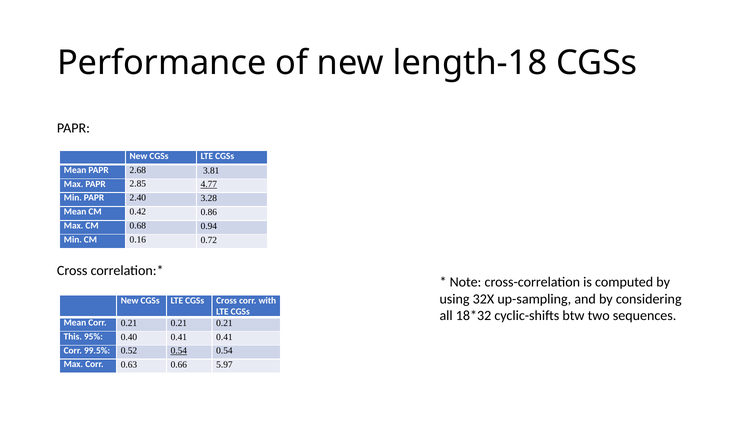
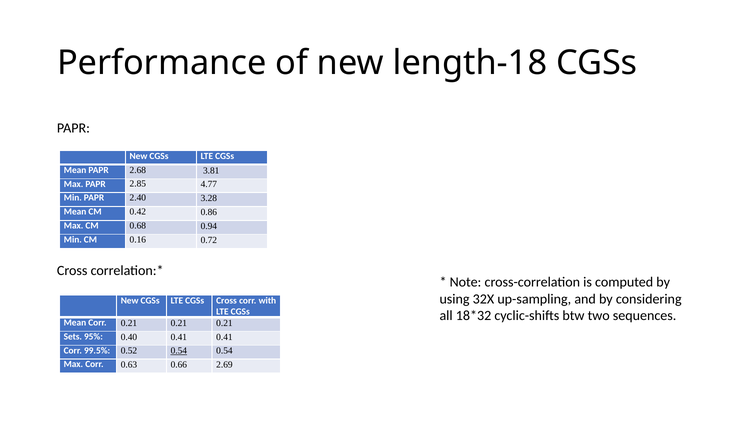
4.77 underline: present -> none (209, 185)
This: This -> Sets (73, 337)
5.97: 5.97 -> 2.69 (224, 365)
